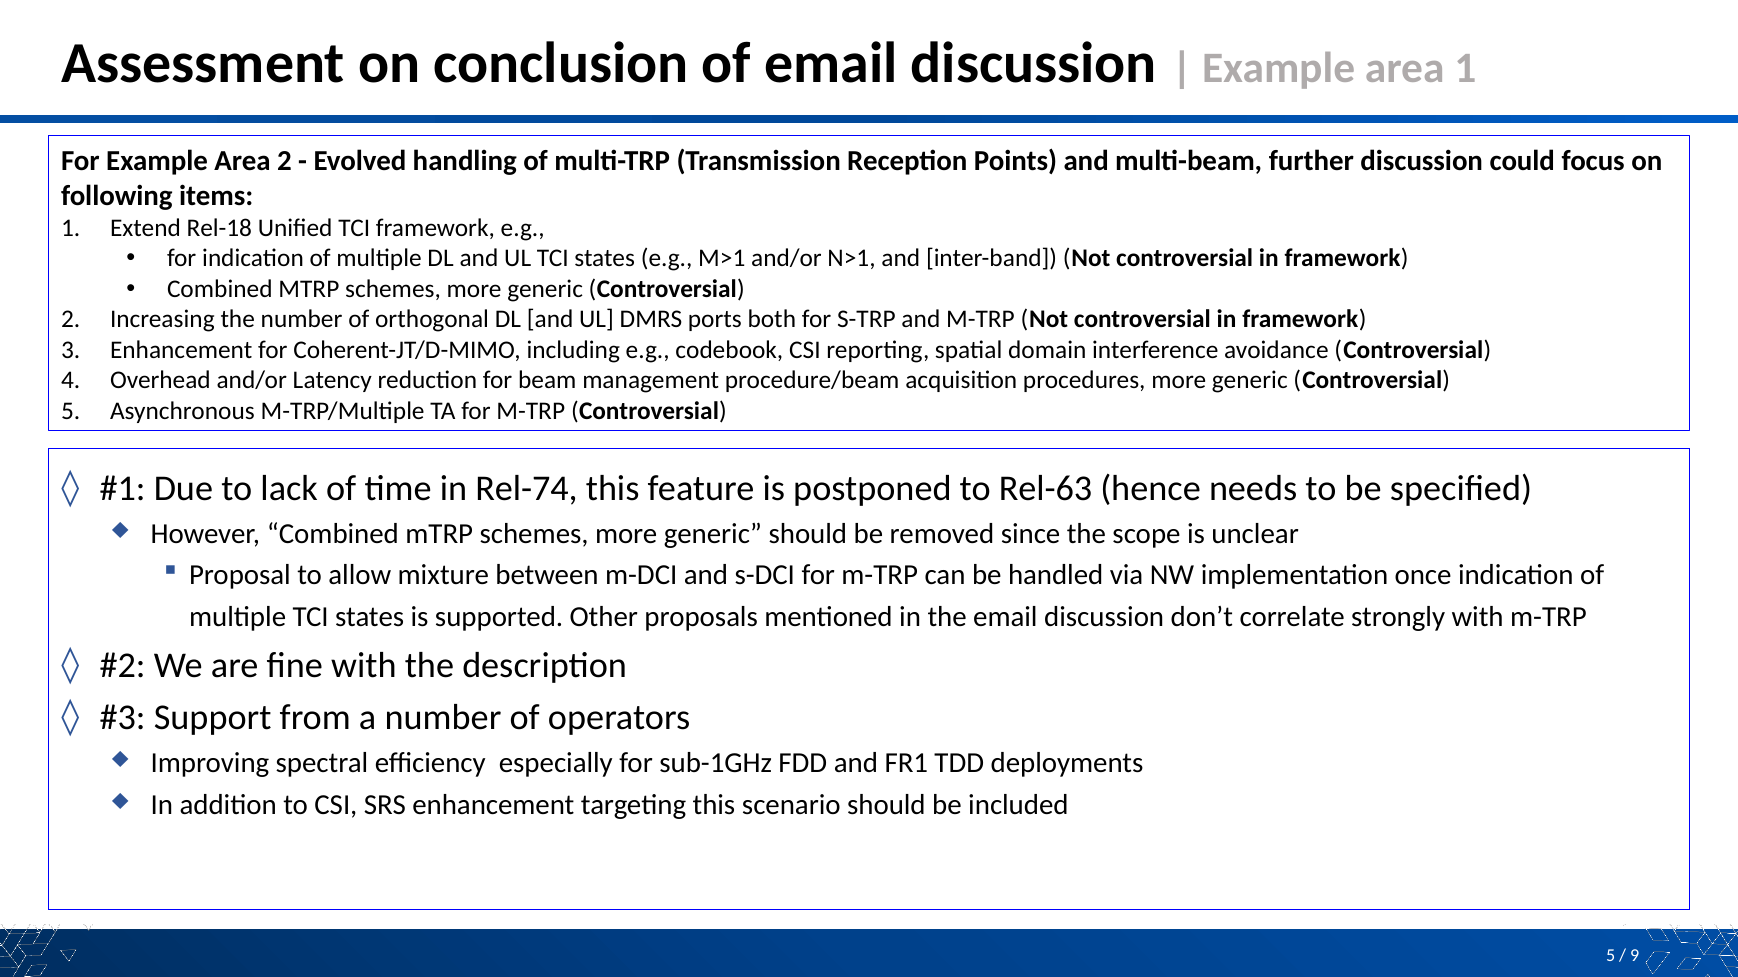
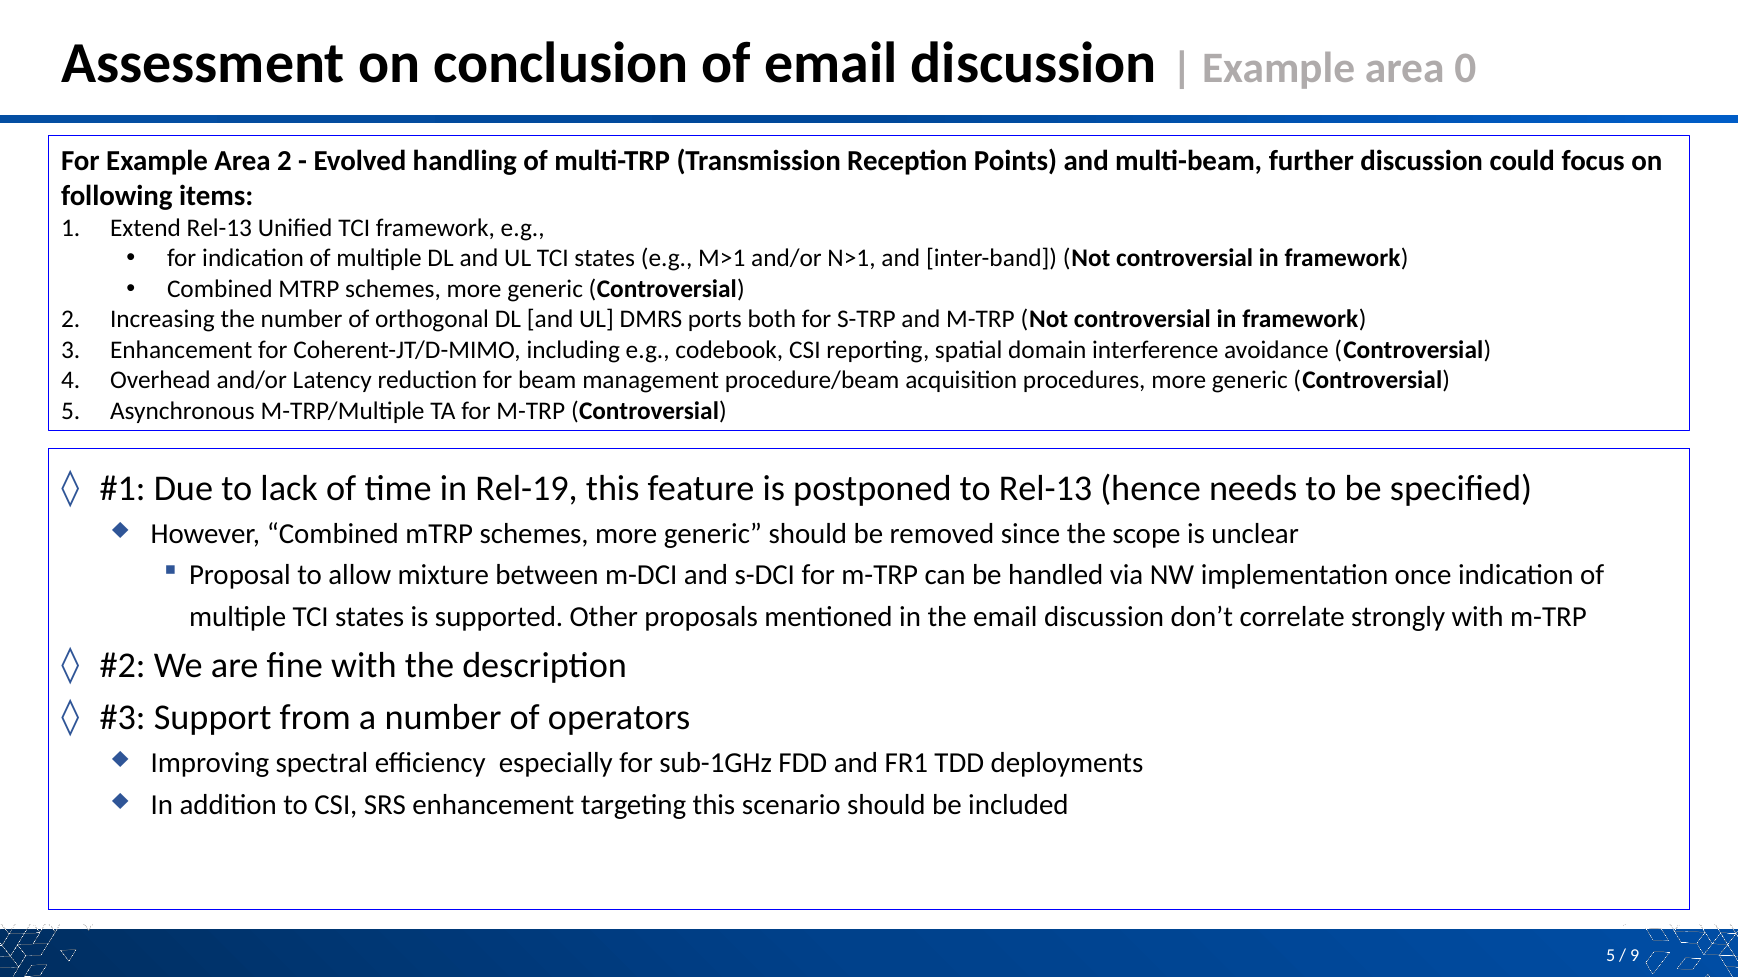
area 1: 1 -> 0 (1465, 68)
Extend Rel-18: Rel-18 -> Rel-13 (219, 228)
Rel-74: Rel-74 -> Rel-19 (527, 489)
to Rel-63: Rel-63 -> Rel-13 (1046, 489)
